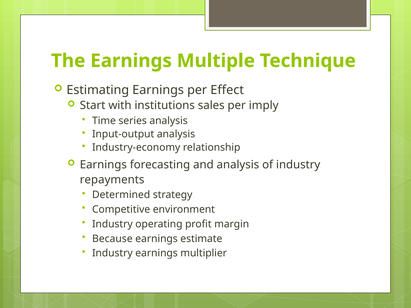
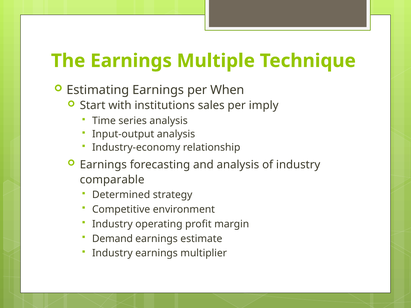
Effect: Effect -> When (227, 90)
repayments: repayments -> comparable (112, 180)
Because: Because -> Demand (112, 239)
